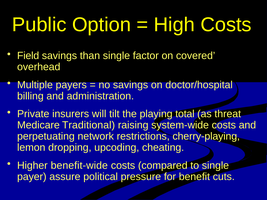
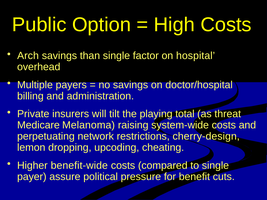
Field: Field -> Arch (28, 56)
covered: covered -> hospital (196, 56)
Traditional: Traditional -> Melanoma (89, 125)
cherry-playing: cherry-playing -> cherry-design (206, 136)
